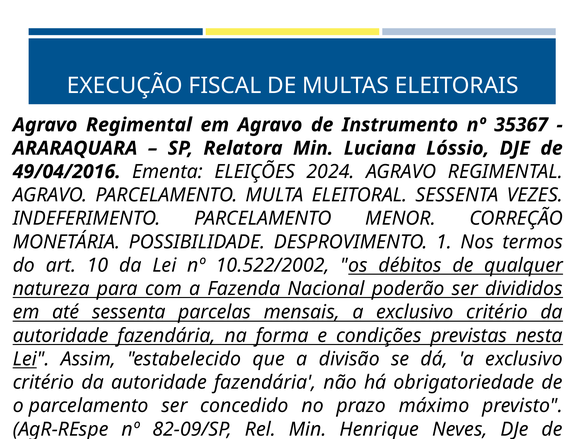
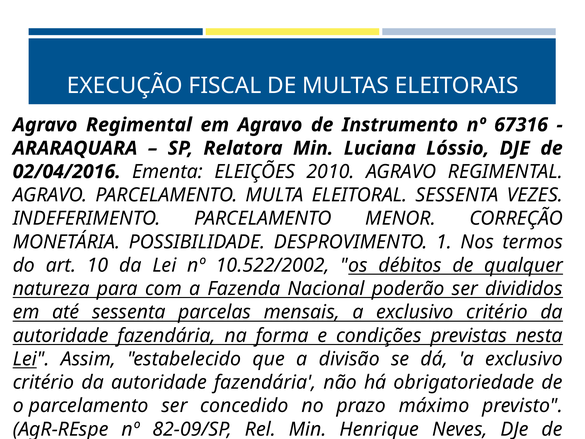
35367: 35367 -> 67316 (521, 125)
49/04/2016: 49/04/2016 -> 02/04/2016 (67, 172)
2024: 2024 -> 2010 (331, 172)
